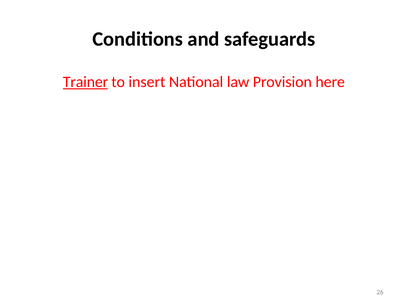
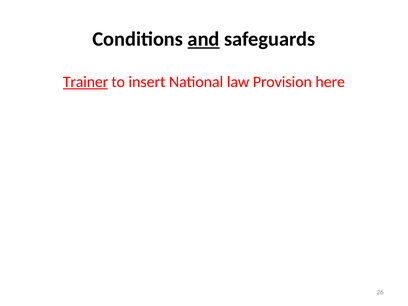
and underline: none -> present (204, 39)
